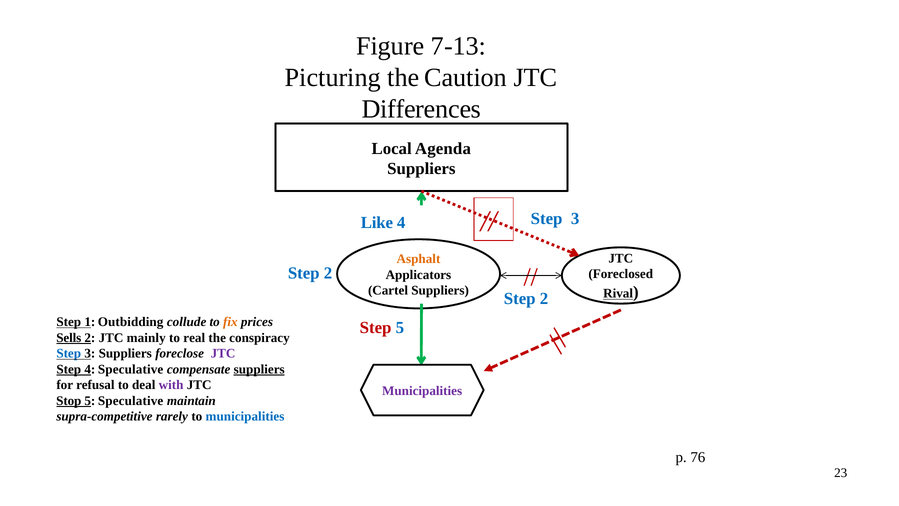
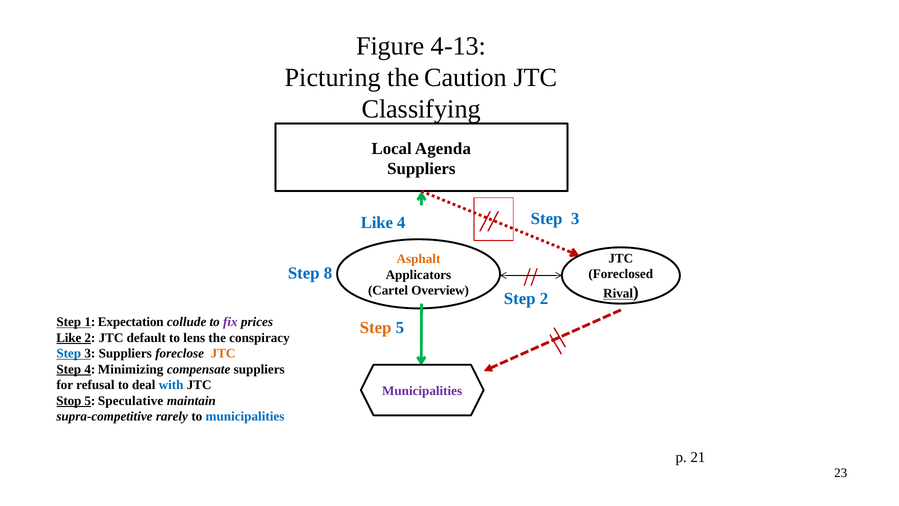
7-13: 7-13 -> 4-13 (459, 46)
Differences: Differences -> Classifying (421, 109)
2: 2 -> 8 (328, 273)
Cartel Suppliers: Suppliers -> Overview (440, 290)
Outbidding: Outbidding -> Expectation (131, 322)
fix colour: orange -> purple (230, 322)
Step colour: red -> orange (376, 328)
Sells: Sells -> Like (69, 338)
mainly: mainly -> default (146, 338)
real: real -> lens (194, 338)
JTC colour: purple -> orange (223, 353)
4 Speculative: Speculative -> Minimizing (131, 369)
suppliers underline: present -> none (259, 369)
with colour: purple -> blue (171, 385)
76: 76 -> 21 (698, 457)
